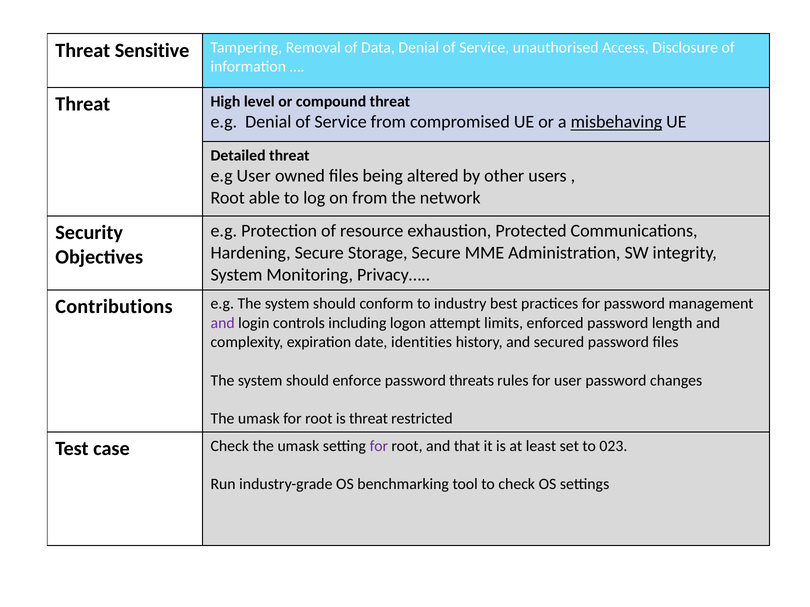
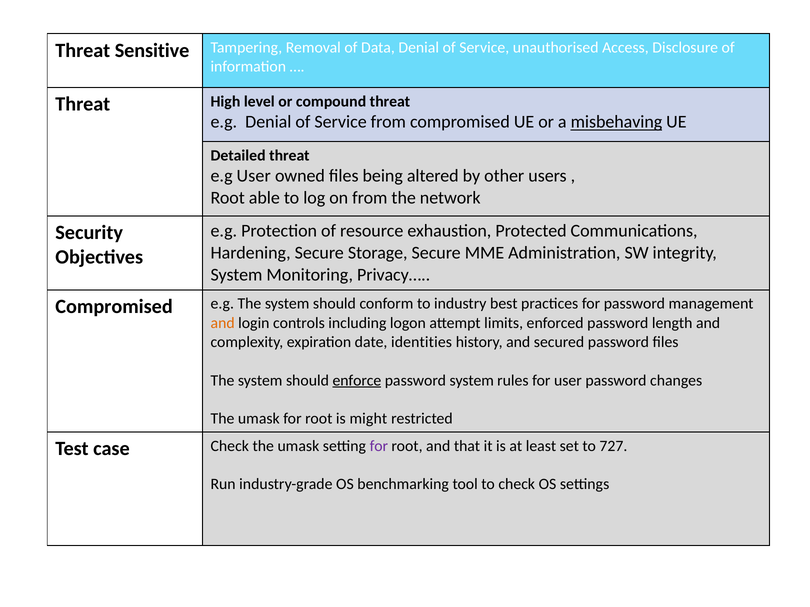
Contributions: Contributions -> Compromised (114, 307)
and colour: purple -> orange (223, 323)
enforce underline: none -> present (357, 381)
password threats: threats -> system (472, 381)
is threat: threat -> might (368, 419)
023: 023 -> 727 (613, 446)
